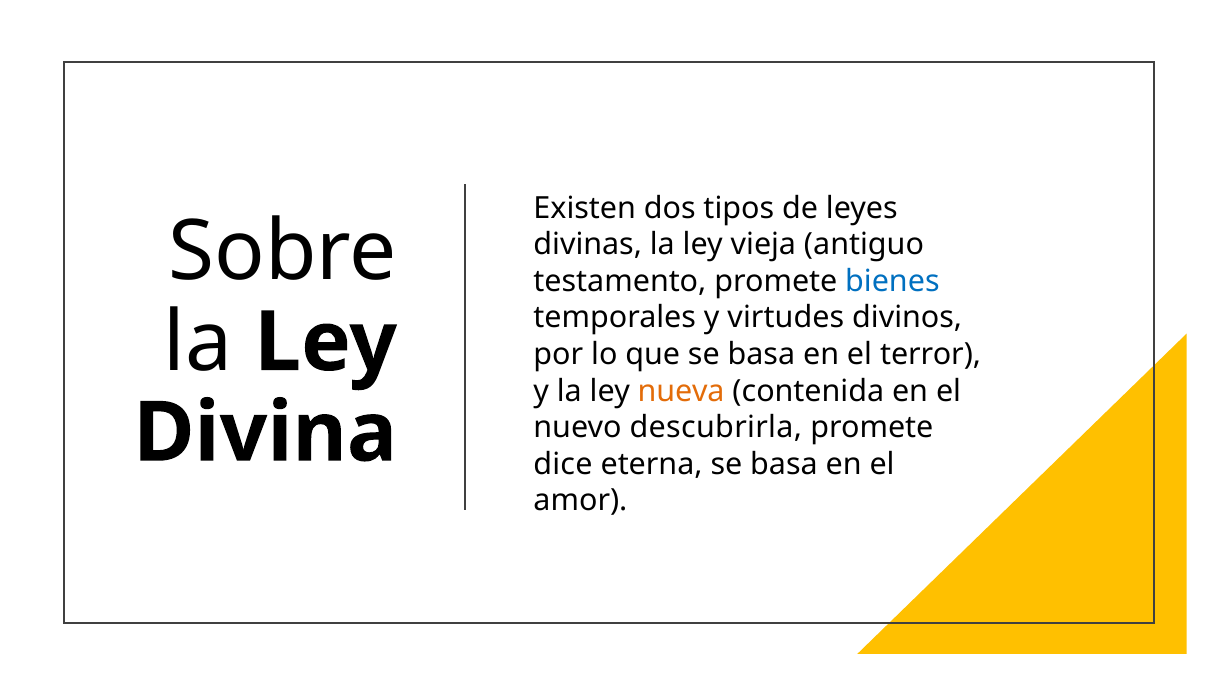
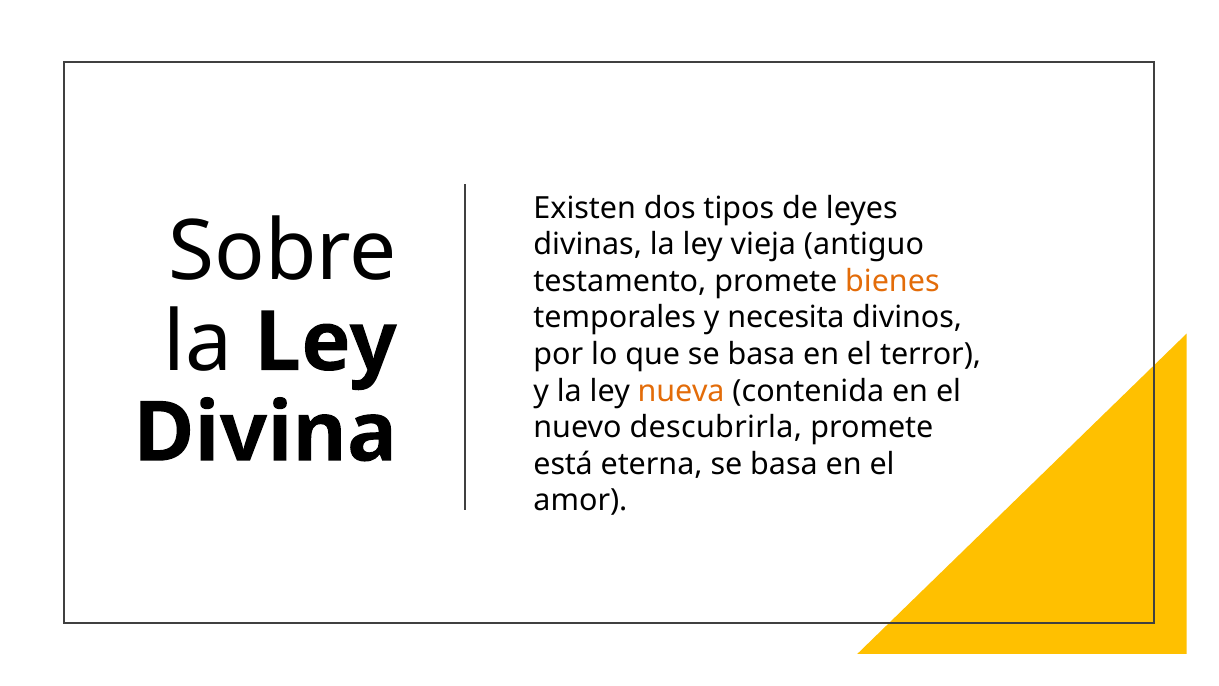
bienes colour: blue -> orange (892, 281)
virtudes: virtudes -> necesita (786, 318)
dice: dice -> está (563, 464)
